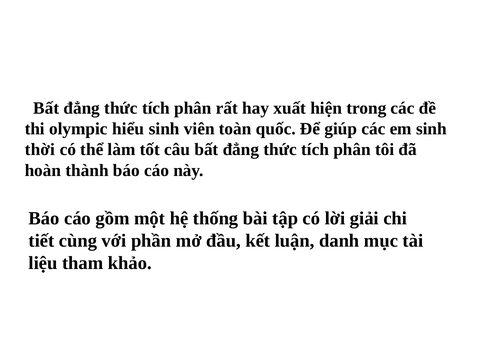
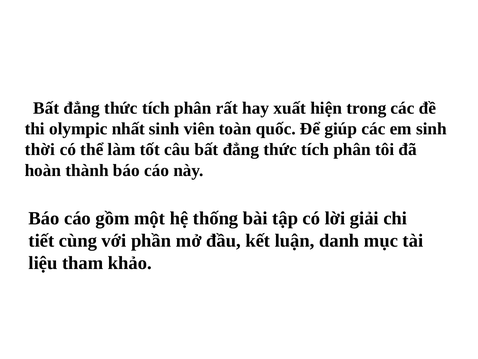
hiểu: hiểu -> nhất (128, 129)
